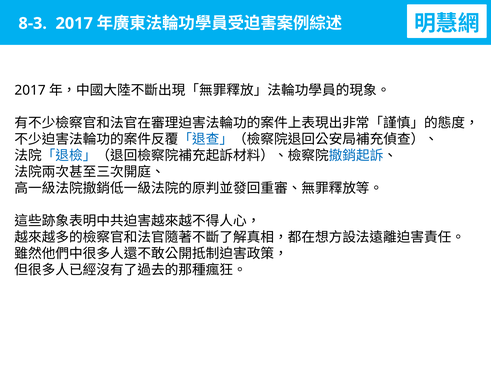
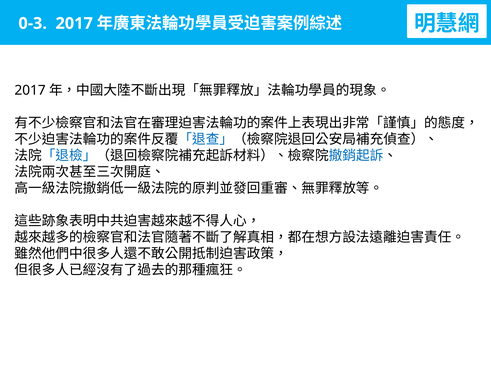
8-3: 8-3 -> 0-3 (33, 23)
